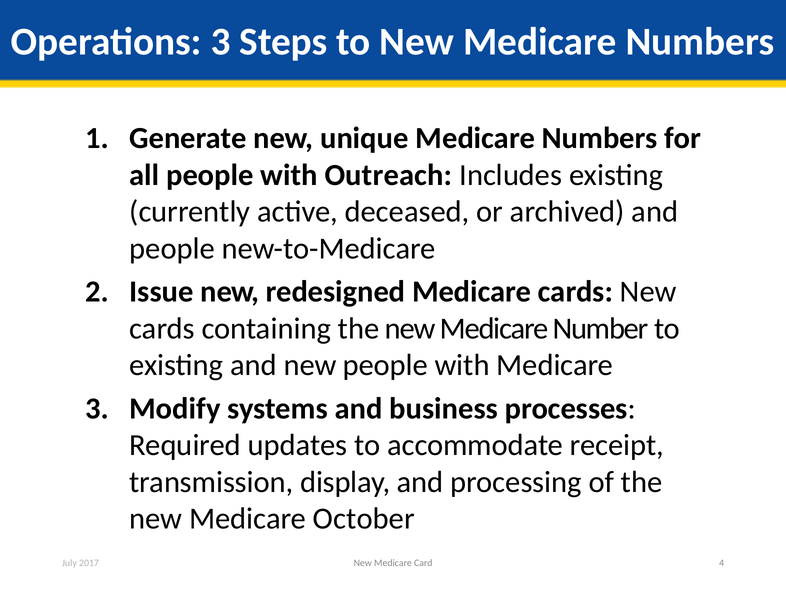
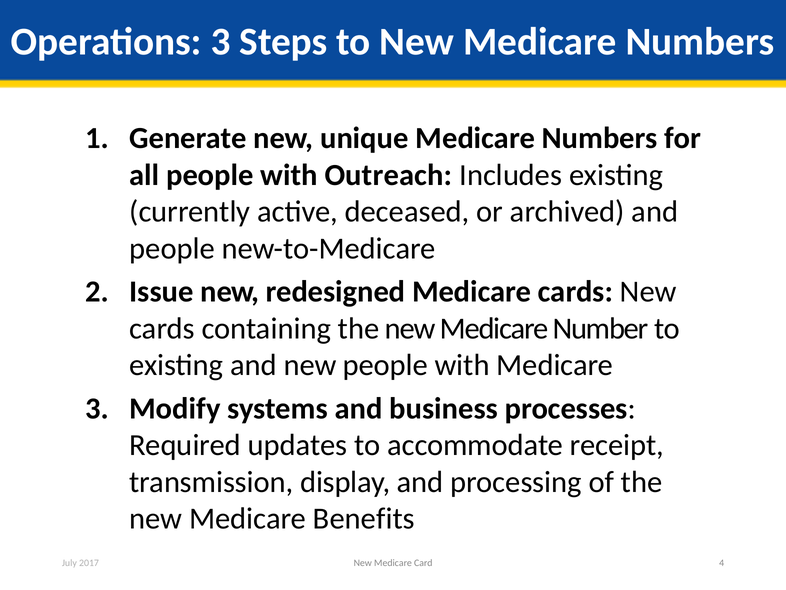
October: October -> Benefits (364, 518)
